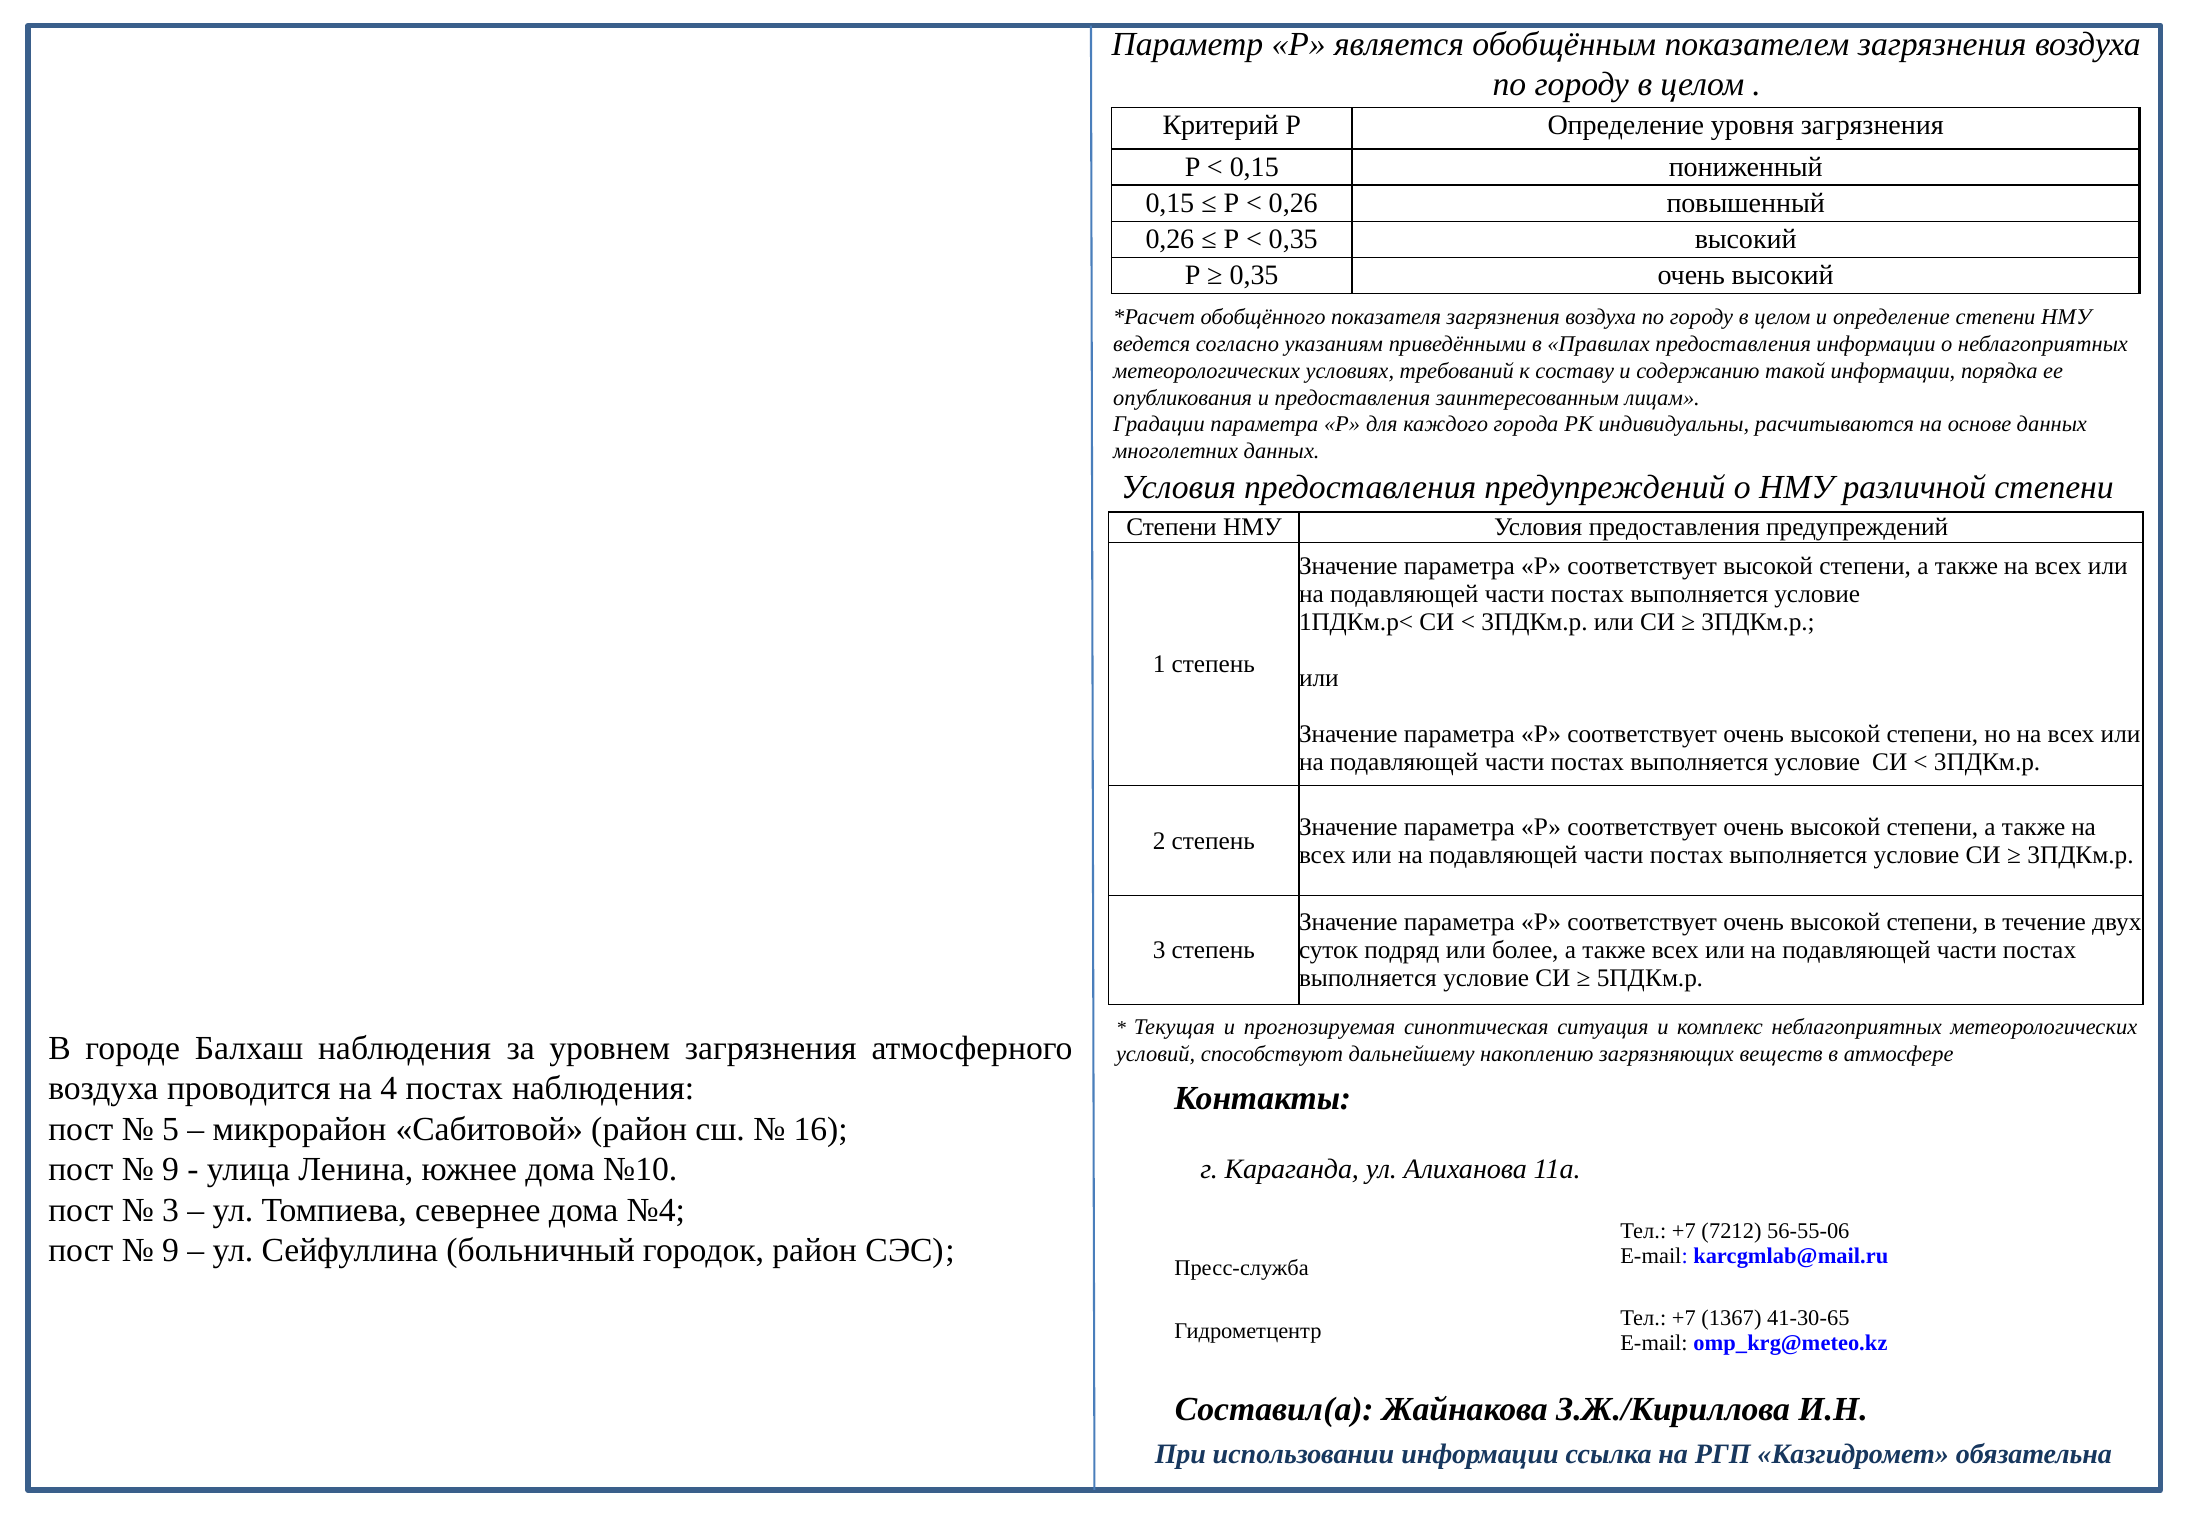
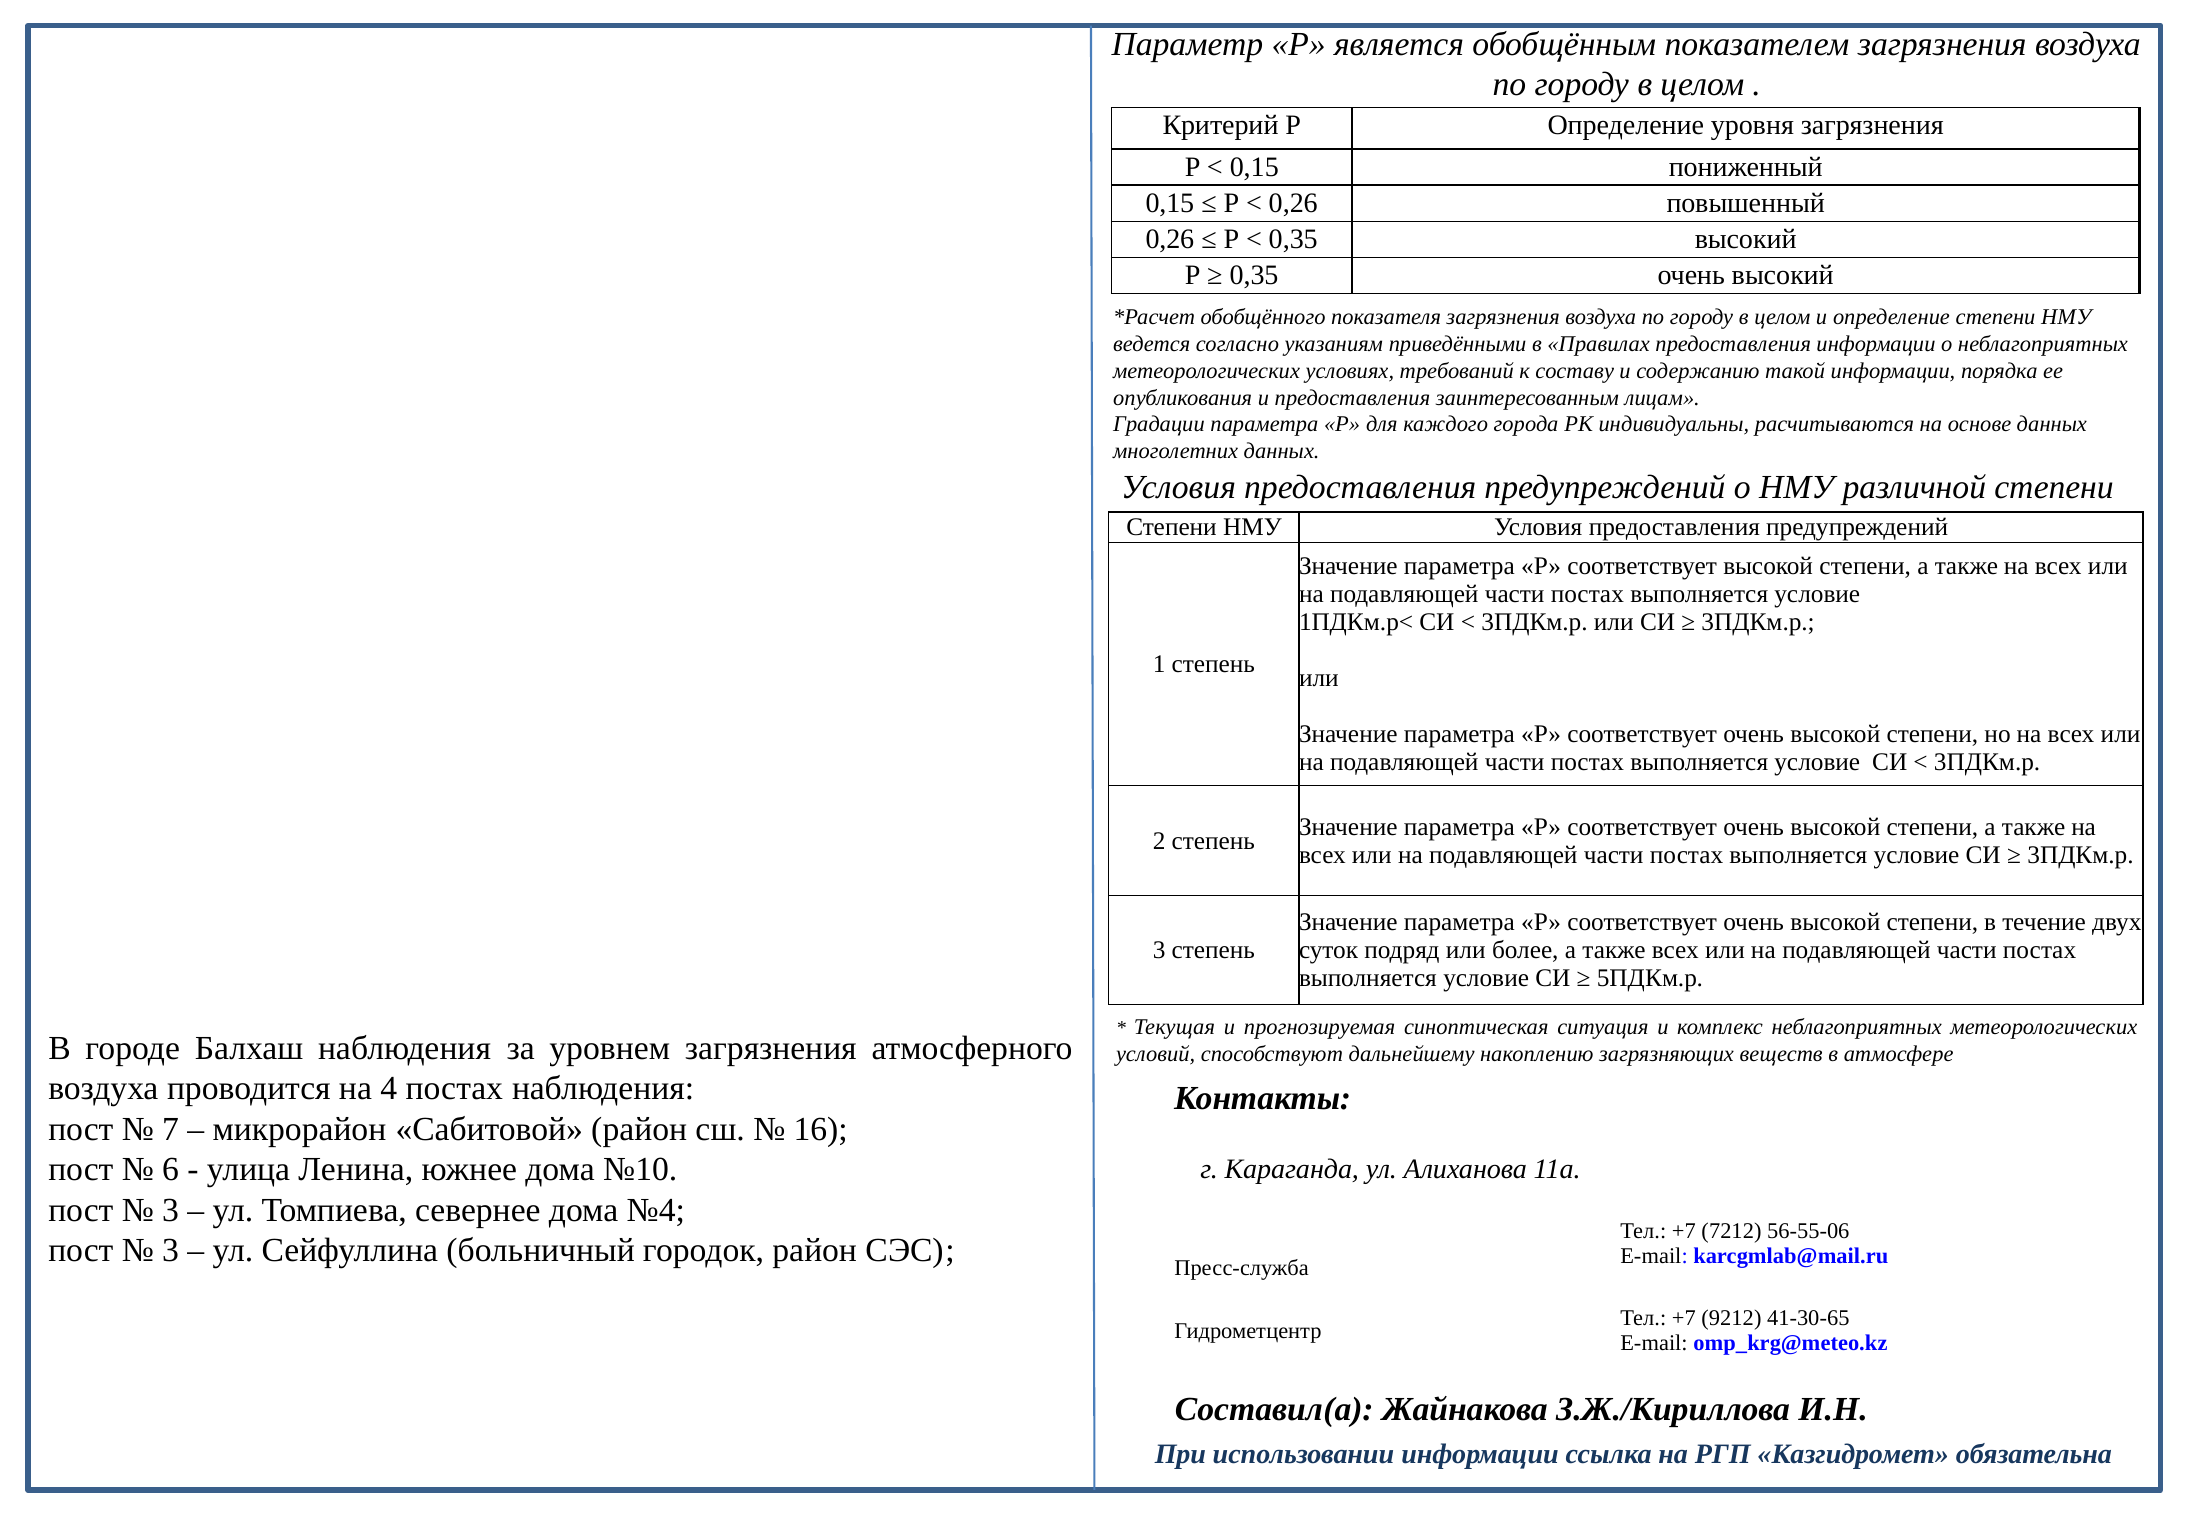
5: 5 -> 7 (171, 1129)
9: 9 -> 6 (171, 1169)
9: 9 -> 3 (171, 1250)
1367: 1367 -> 9212 (1731, 1318)
